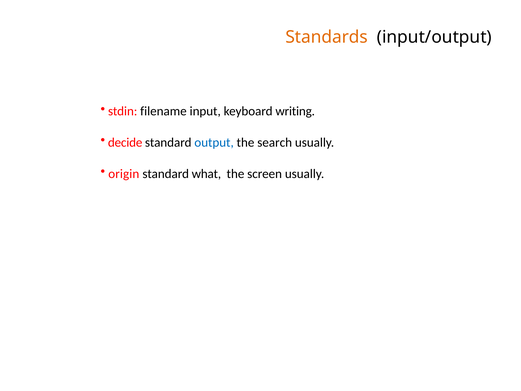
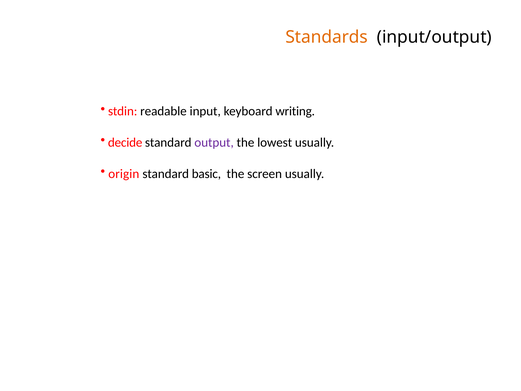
filename: filename -> readable (163, 111)
output colour: blue -> purple (214, 142)
search: search -> lowest (275, 142)
what: what -> basic (206, 174)
